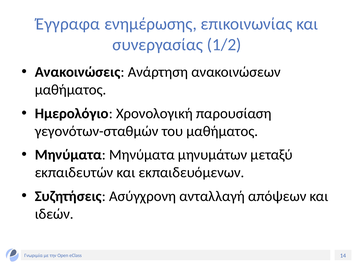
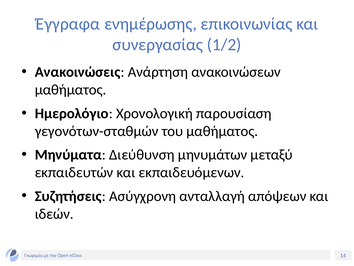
Μηνύματα Μηνύματα: Μηνύματα -> Διεύθυνση (142, 155)
